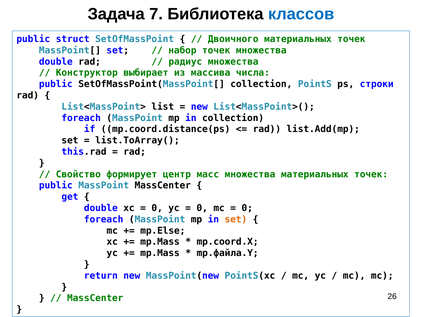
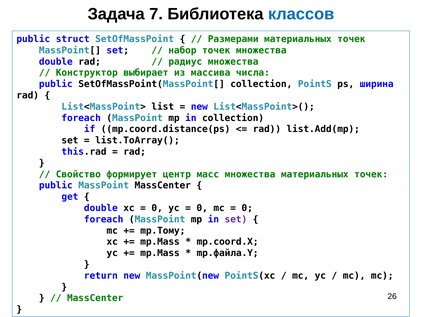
Двоичного: Двоичного -> Размерами (233, 39)
строки: строки -> ширина (377, 84)
set colour: orange -> purple (236, 219)
mp.Else: mp.Else -> mp.Тому (163, 230)
